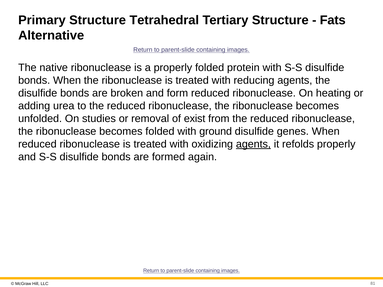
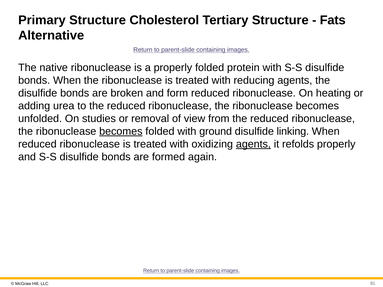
Tetrahedral: Tetrahedral -> Cholesterol (164, 20)
exist: exist -> view (195, 119)
becomes underline: none -> present (121, 131)
genes: genes -> linking (293, 131)
